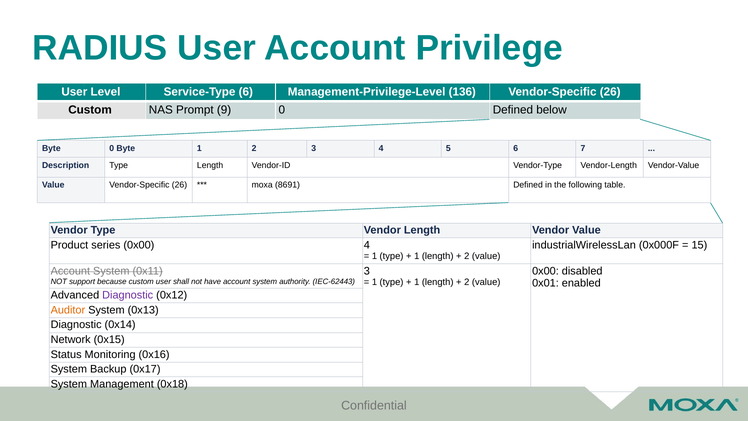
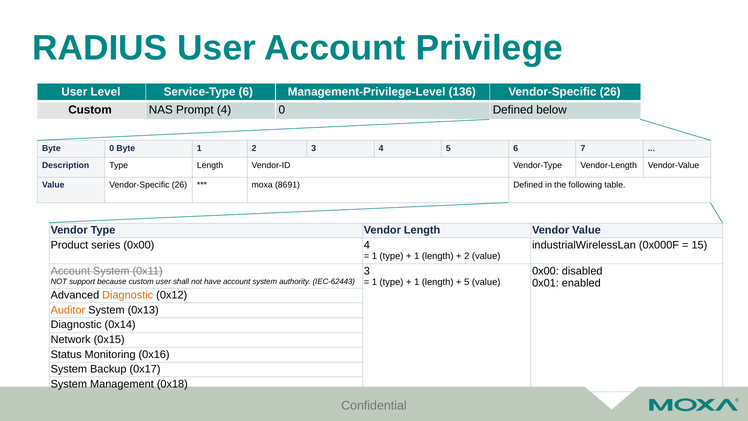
Prompt 9: 9 -> 4 (224, 110)
2: 2 -> 5 (467, 282)
Diagnostic colour: purple -> orange (128, 295)
